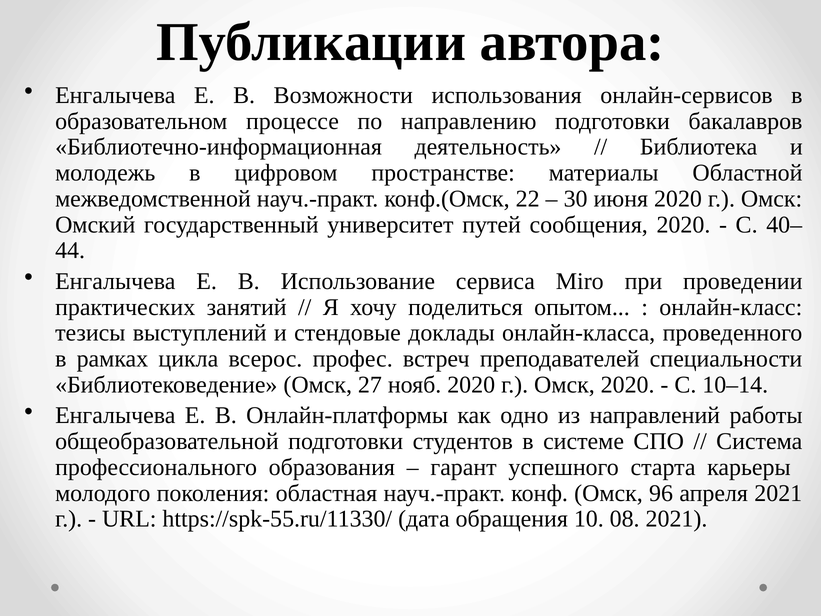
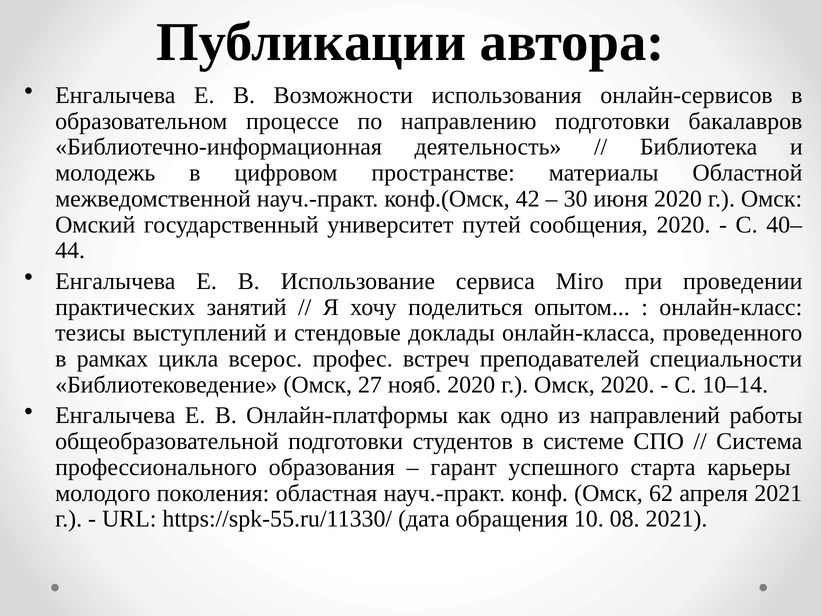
22: 22 -> 42 (528, 199)
96: 96 -> 62 (661, 493)
